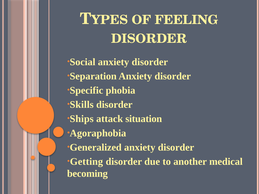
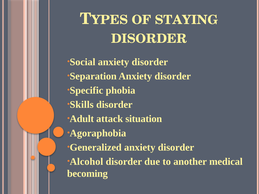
FEELING: FEELING -> STAYING (186, 20)
Ships: Ships -> Adult (82, 119)
Getting: Getting -> Alcohol (86, 162)
